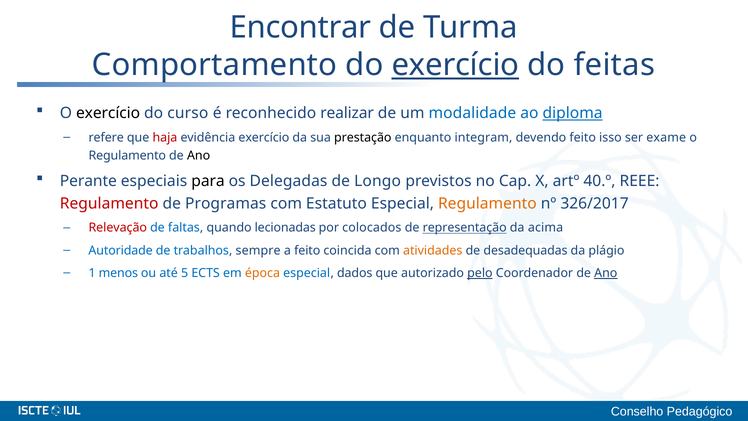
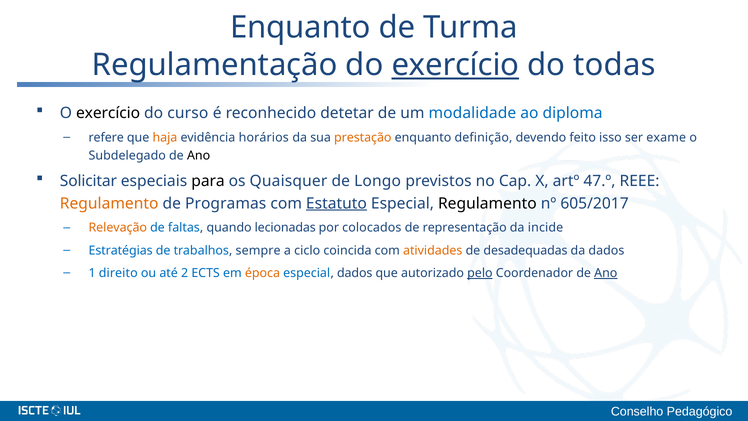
Encontrar: Encontrar -> Enquanto (300, 28)
Comportamento: Comportamento -> Regulamentação (215, 65)
feitas: feitas -> todas (614, 65)
realizar: realizar -> detetar (347, 113)
diploma underline: present -> none (573, 113)
haja colour: red -> orange (165, 138)
evidência exercício: exercício -> horários (264, 138)
prestação colour: black -> orange (363, 138)
integram: integram -> definição (483, 138)
Regulamento: Regulamento -> Subdelegado (127, 155)
Perante: Perante -> Solicitar (88, 181)
Delegadas: Delegadas -> Quaisquer (288, 181)
40.º: 40.º -> 47.º (599, 181)
Regulamento colour: red -> orange (109, 203)
Estatuto underline: none -> present (336, 203)
Regulamento colour: orange -> black (487, 203)
326/2017: 326/2017 -> 605/2017 (595, 203)
Relevação colour: red -> orange (118, 228)
representação underline: present -> none (465, 228)
acima: acima -> incide (546, 228)
Autoridade: Autoridade -> Estratégias (121, 250)
a feito: feito -> ciclo (307, 250)
da plágio: plágio -> dados (606, 250)
menos: menos -> direito (118, 273)
5: 5 -> 2 (185, 273)
